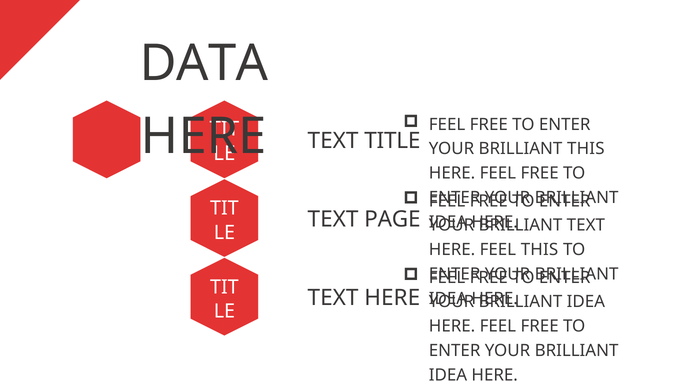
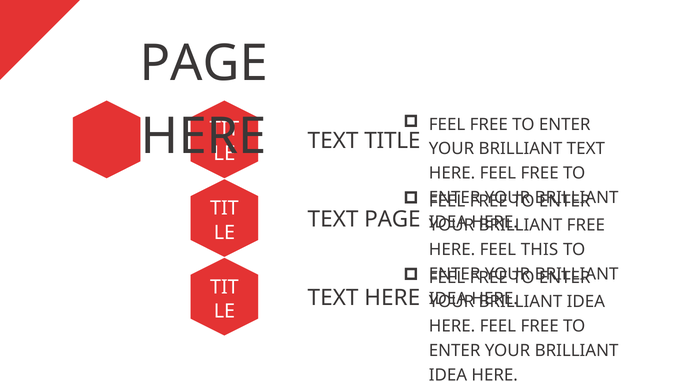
DATA: DATA -> PAGE (204, 63)
BRILLIANT THIS: THIS -> TEXT (586, 149)
TEXT: TEXT -> FREE (586, 225)
